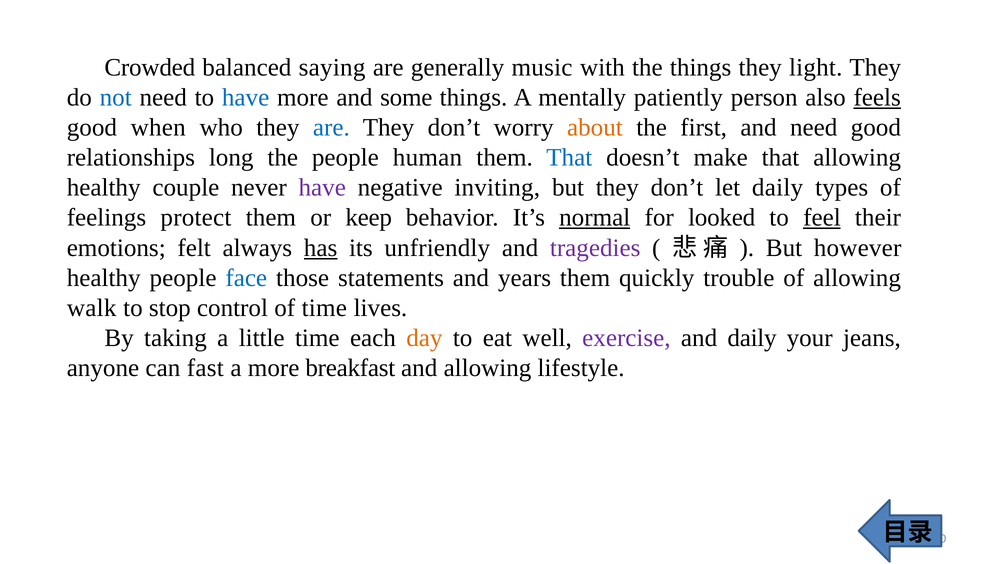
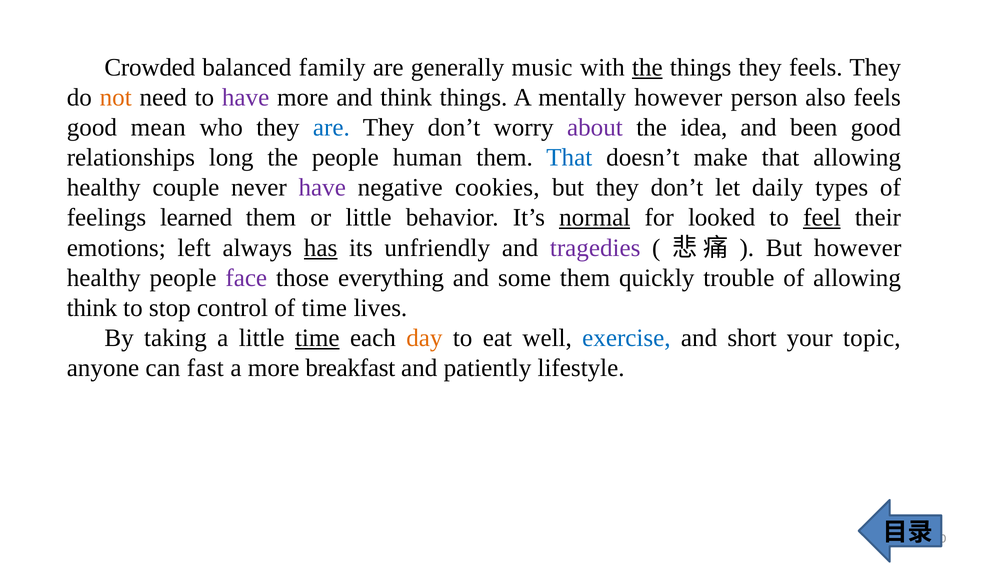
saying: saying -> family (332, 67)
the underline: none -> present (647, 67)
they light: light -> feels (816, 67)
not colour: blue -> orange (116, 98)
have colour: blue -> purple (246, 98)
and some: some -> think (406, 98)
mentally patiently: patiently -> however (678, 98)
feels underline: present -> none (877, 98)
when: when -> mean (158, 128)
about colour: orange -> purple (595, 128)
first: first -> idea (704, 128)
and need: need -> been (814, 128)
inviting: inviting -> cookies (497, 188)
protect: protect -> learned (196, 218)
or keep: keep -> little (369, 218)
felt: felt -> left (194, 248)
face colour: blue -> purple (246, 278)
statements: statements -> everything (391, 278)
years: years -> some (525, 278)
walk: walk -> think (92, 308)
time underline: none -> present (317, 338)
exercise colour: purple -> blue (626, 338)
and daily: daily -> short (752, 338)
jeans: jeans -> topic (872, 338)
and allowing: allowing -> patiently (487, 369)
